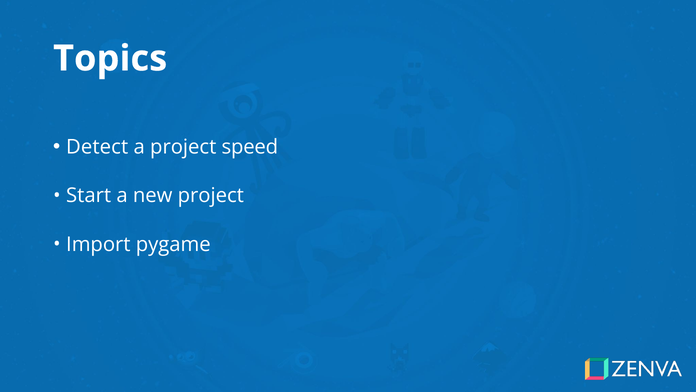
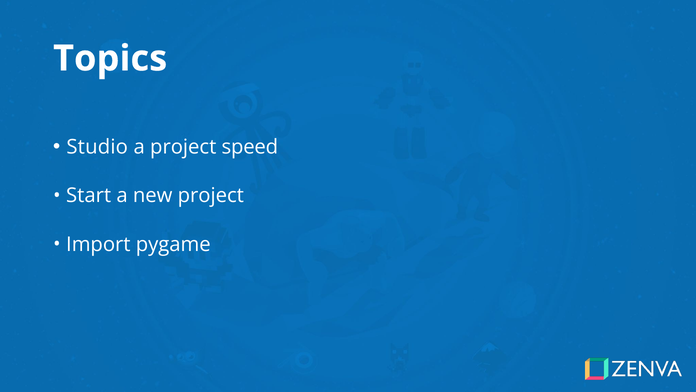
Detect: Detect -> Studio (97, 147)
